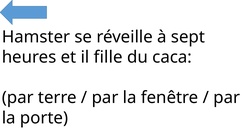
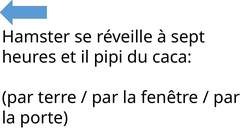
fille: fille -> pipi (108, 57)
